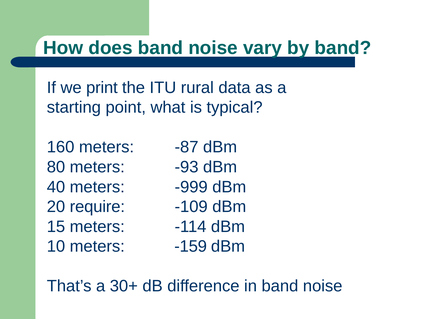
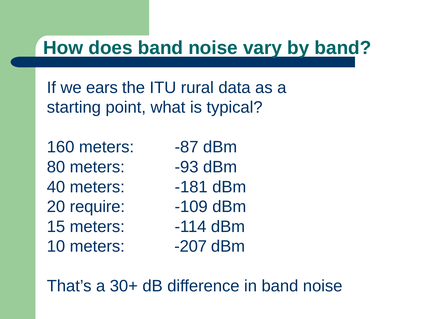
print: print -> ears (102, 88)
-999: -999 -> -181 (191, 187)
-159: -159 -> -207 (191, 247)
